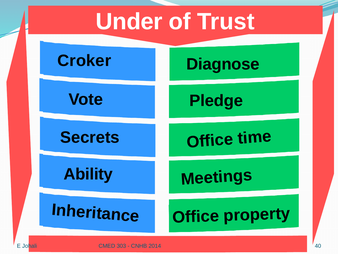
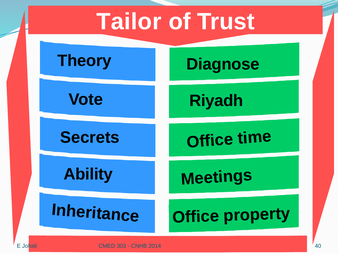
Under: Under -> Tailor (129, 21)
Croker: Croker -> Theory (84, 61)
Pledge: Pledge -> Riyadh (216, 101)
